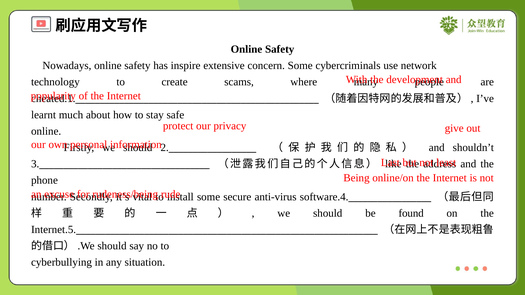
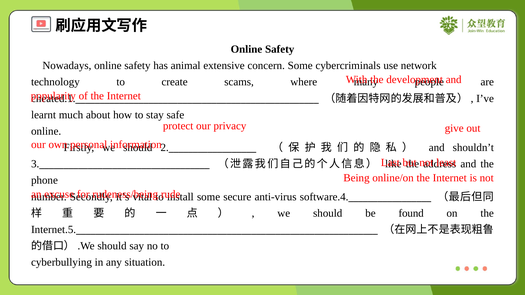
inspire: inspire -> animal (186, 66)
